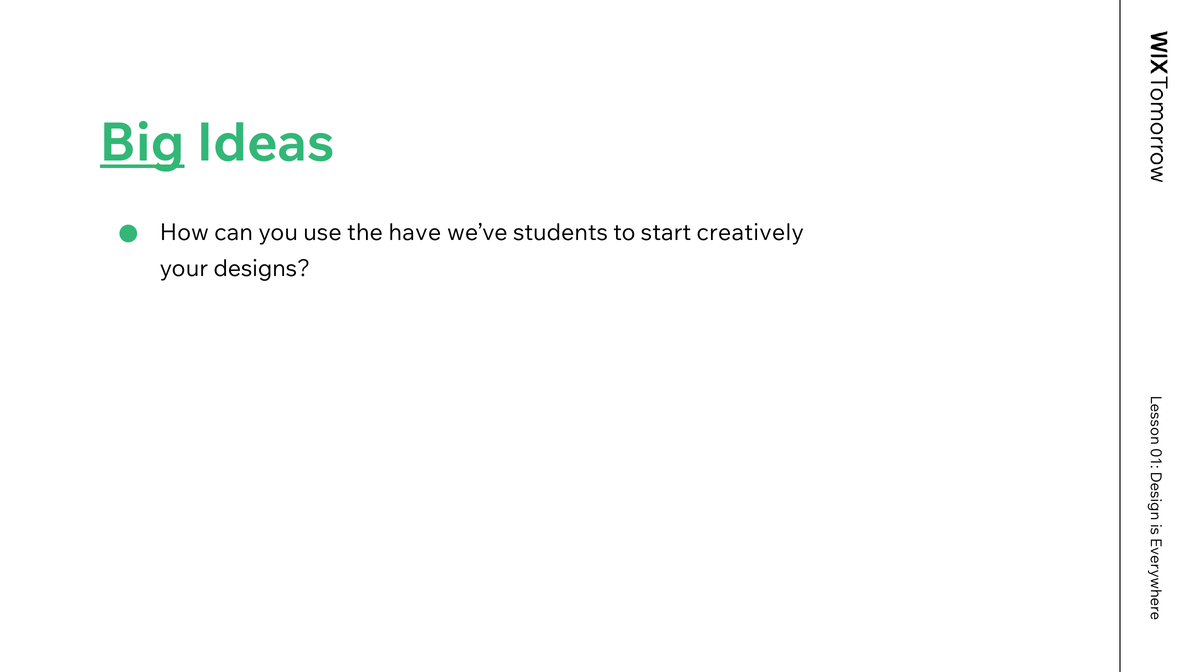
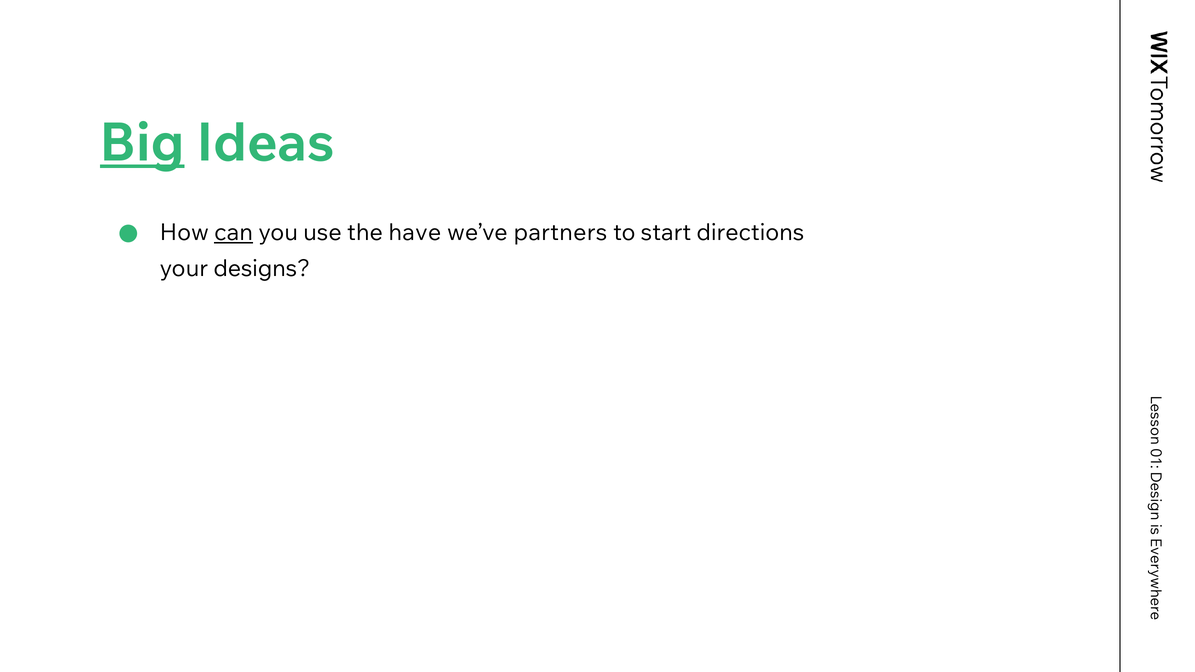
can underline: none -> present (234, 233)
students: students -> partners (560, 233)
creatively: creatively -> directions (750, 233)
